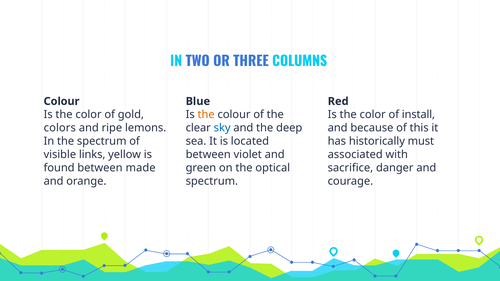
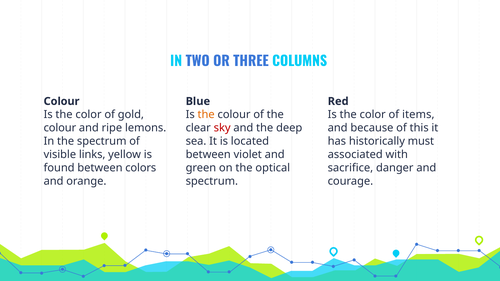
install: install -> items (418, 115)
colors: colors -> colour (60, 128)
sky colour: blue -> red (222, 128)
made: made -> colors (141, 168)
